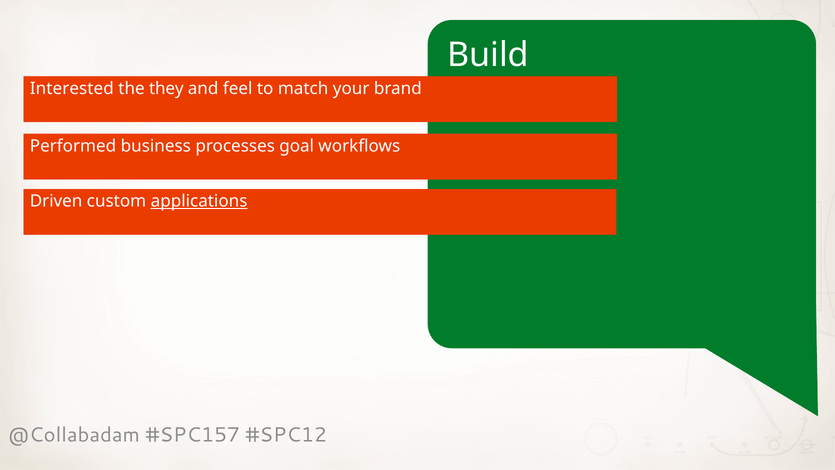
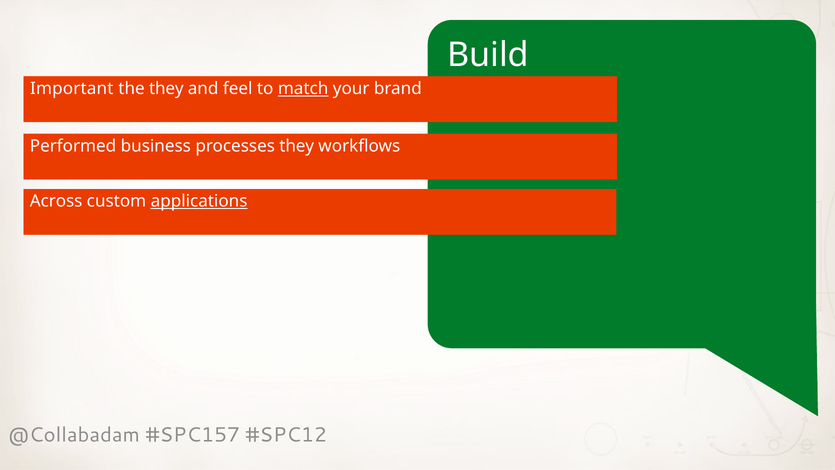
Interested: Interested -> Important (72, 88)
match underline: none -> present (303, 88)
processes goal: goal -> they (297, 146)
Driven: Driven -> Across (56, 201)
